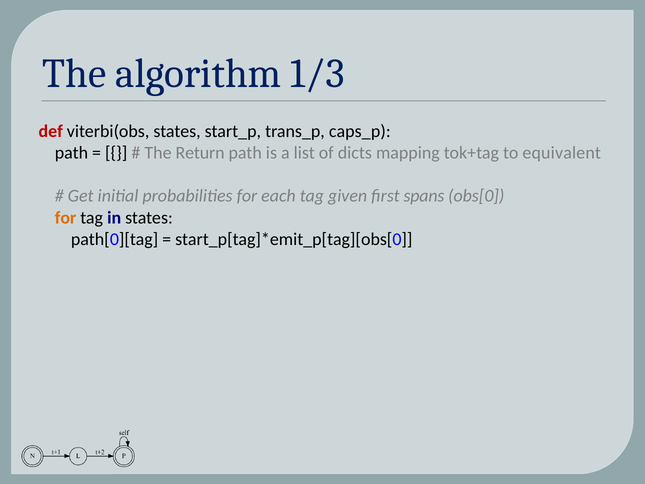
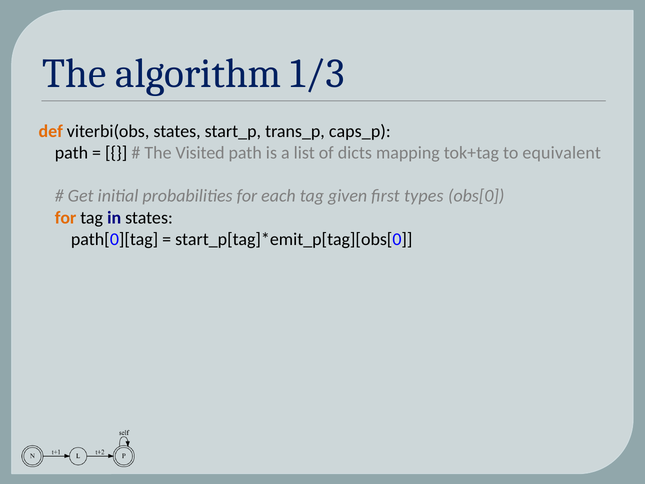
def colour: red -> orange (51, 131)
Return: Return -> Visited (200, 153)
spans: spans -> types (424, 196)
